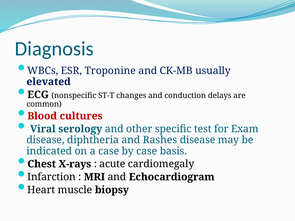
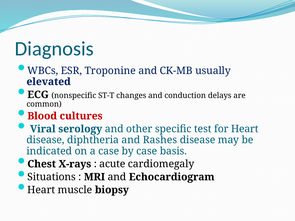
for Exam: Exam -> Heart (245, 129)
Infarction: Infarction -> Situations (52, 177)
